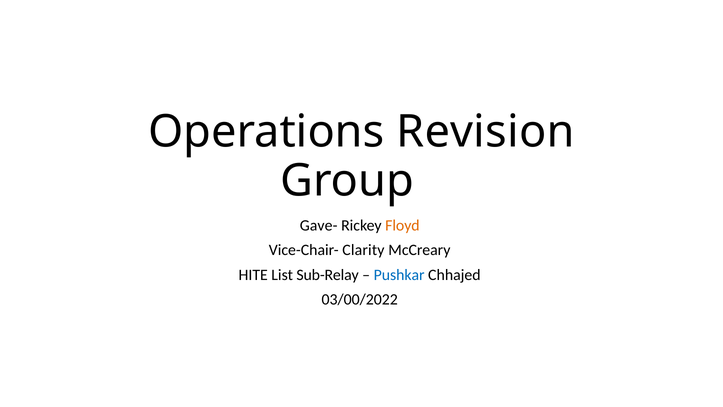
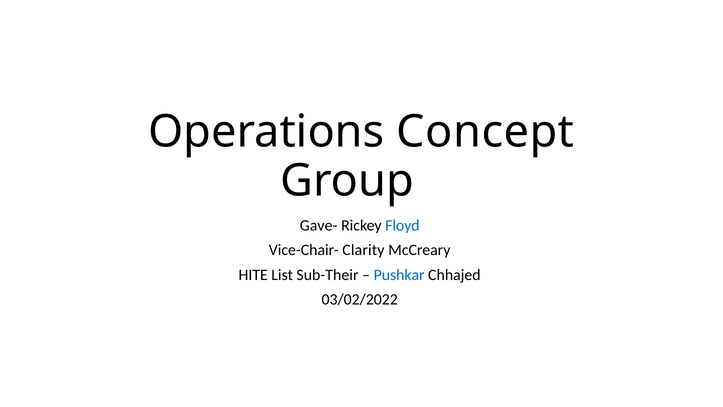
Revision: Revision -> Concept (485, 132)
Floyd colour: orange -> blue (402, 225)
Sub-Relay: Sub-Relay -> Sub-Their (328, 275)
03/00/2022: 03/00/2022 -> 03/02/2022 (360, 299)
